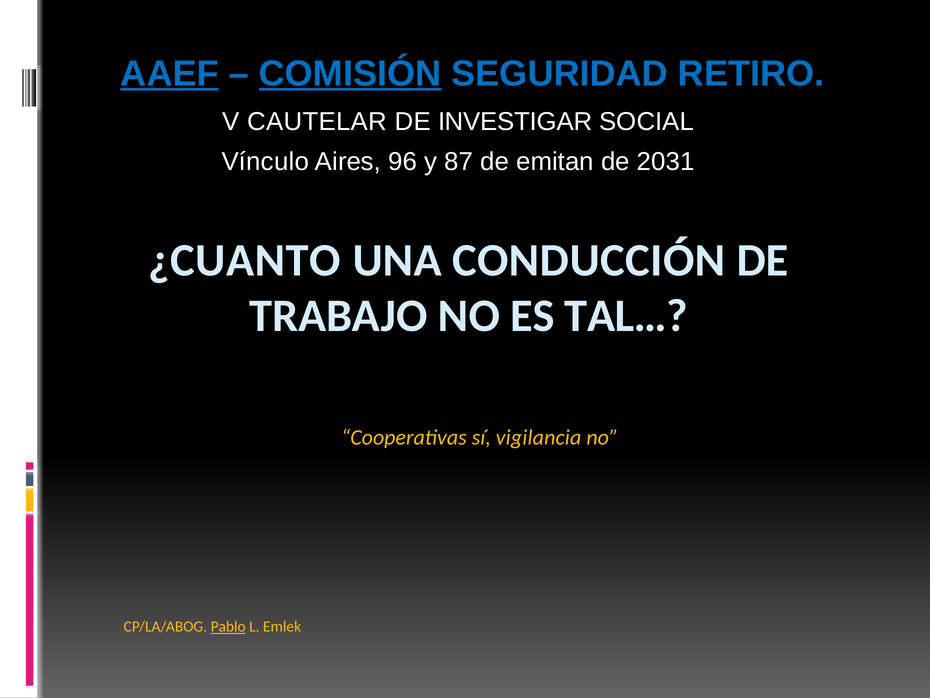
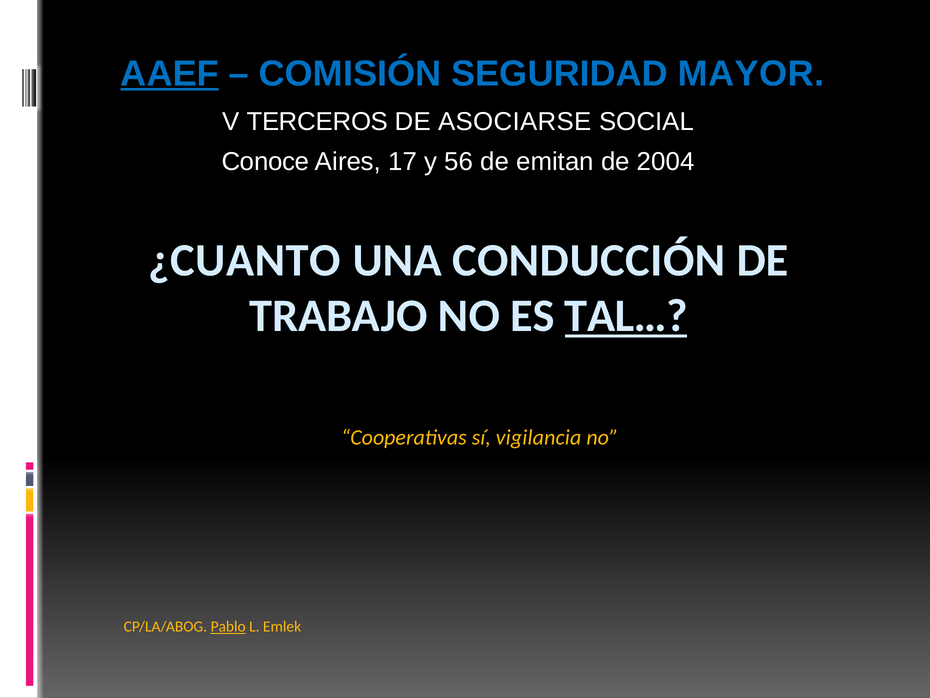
COMISIÓN underline: present -> none (350, 74)
RETIRO: RETIRO -> MAYOR (751, 74)
CAUTELAR: CAUTELAR -> TERCEROS (317, 122)
INVESTIGAR: INVESTIGAR -> ASOCIARSE (515, 122)
Vínculo: Vínculo -> Conoce (265, 162)
96: 96 -> 17 (403, 162)
87: 87 -> 56 (459, 162)
2031: 2031 -> 2004 (666, 162)
TAL… underline: none -> present (626, 316)
